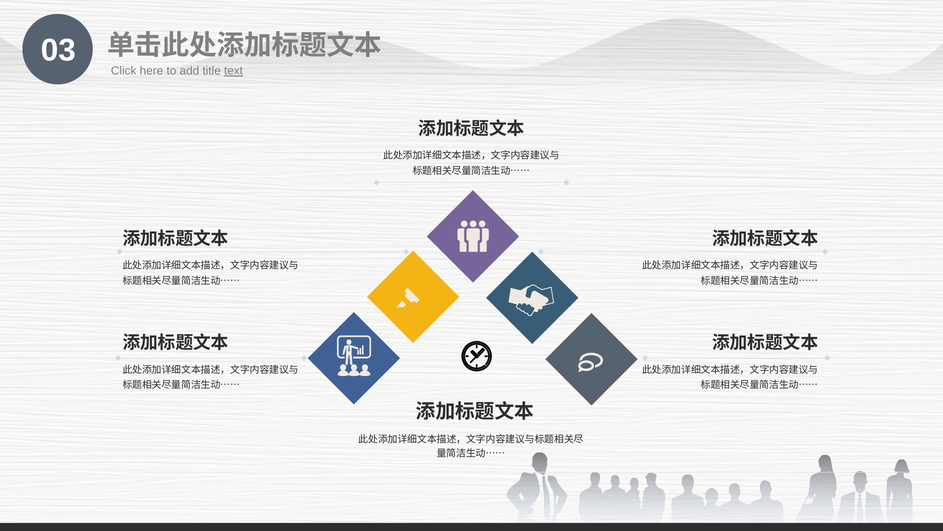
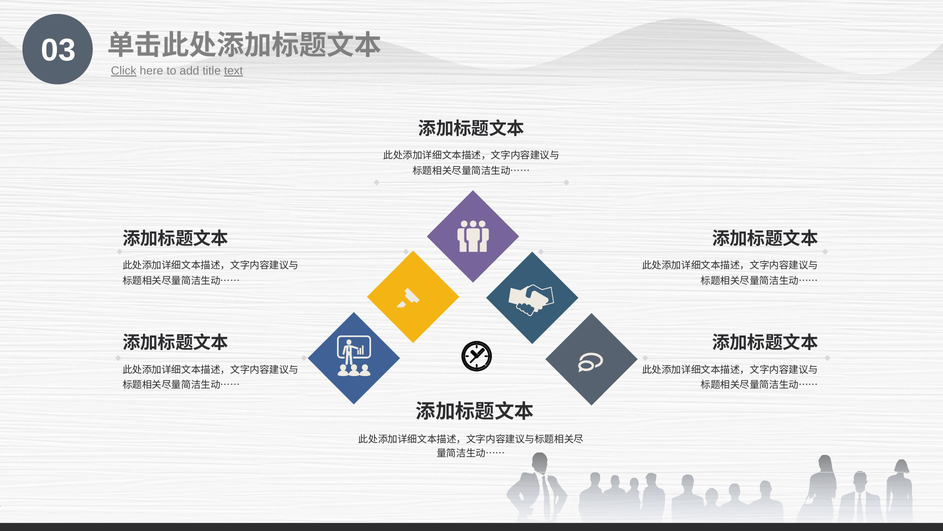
Click underline: none -> present (124, 71)
